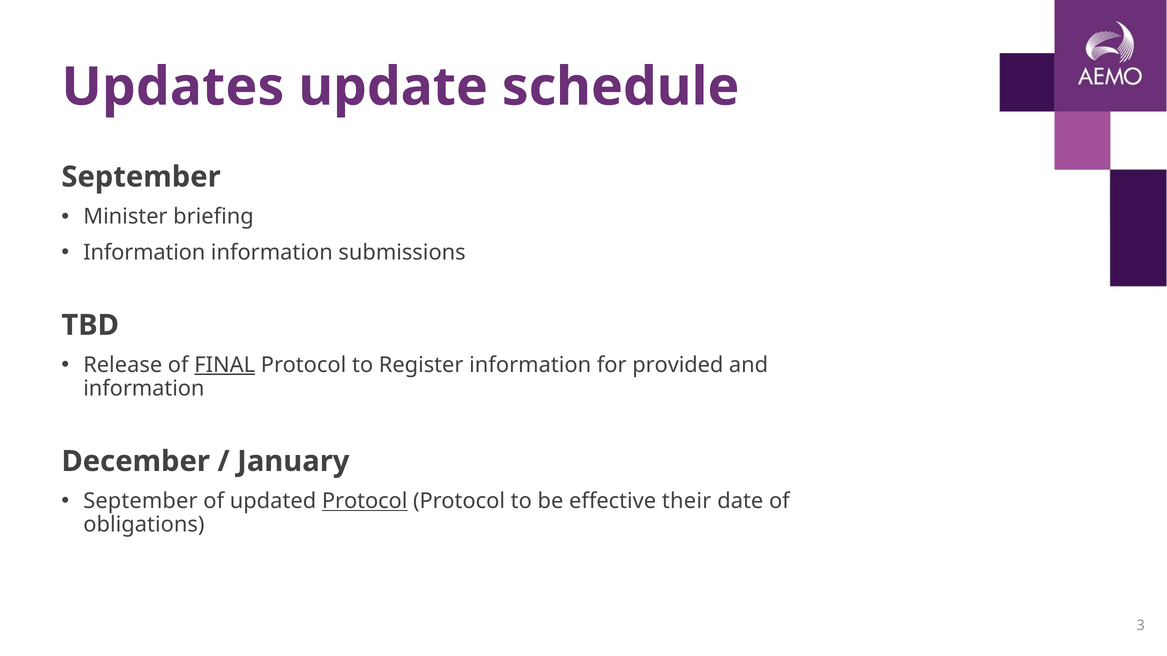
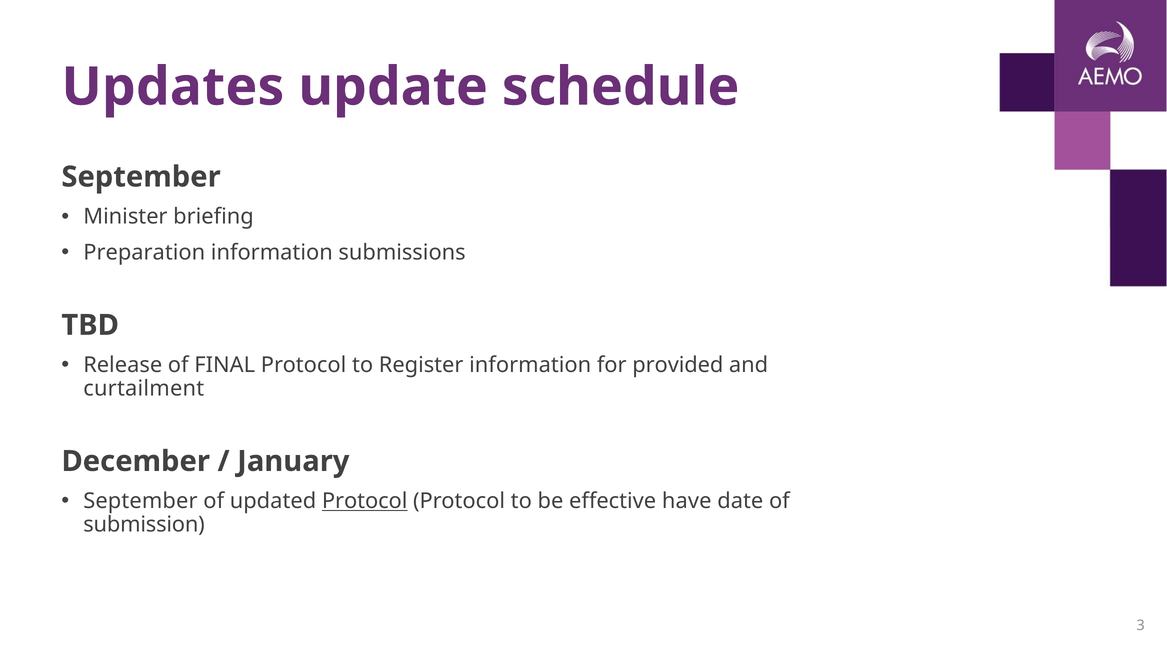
Information: Information -> Preparation (144, 253)
FINAL underline: present -> none (225, 365)
information: information -> curtailment (144, 389)
their: their -> have (687, 501)
obligations: obligations -> submission (144, 525)
